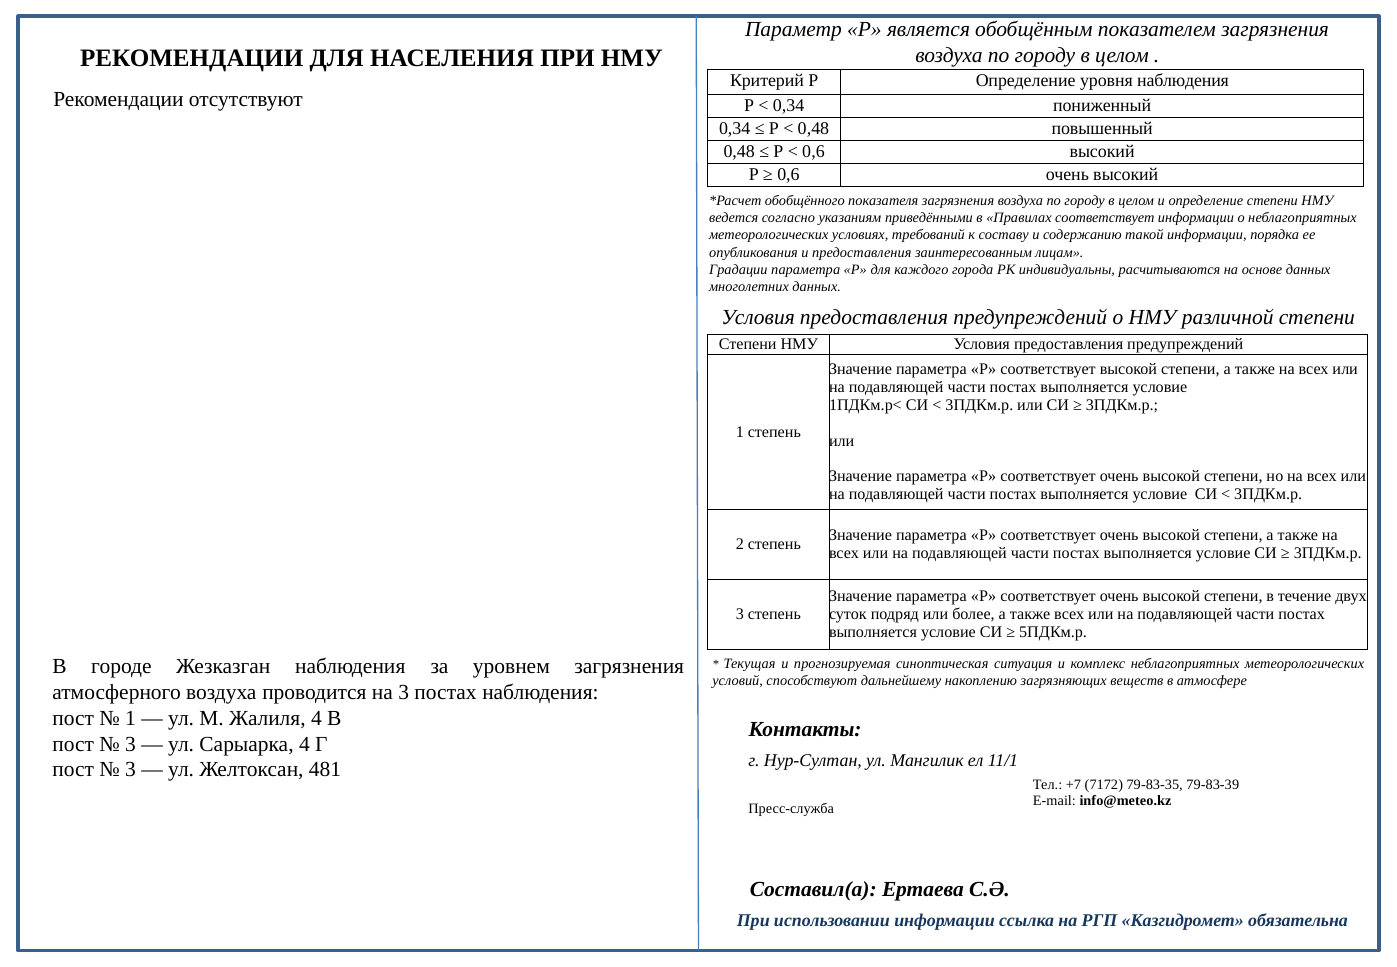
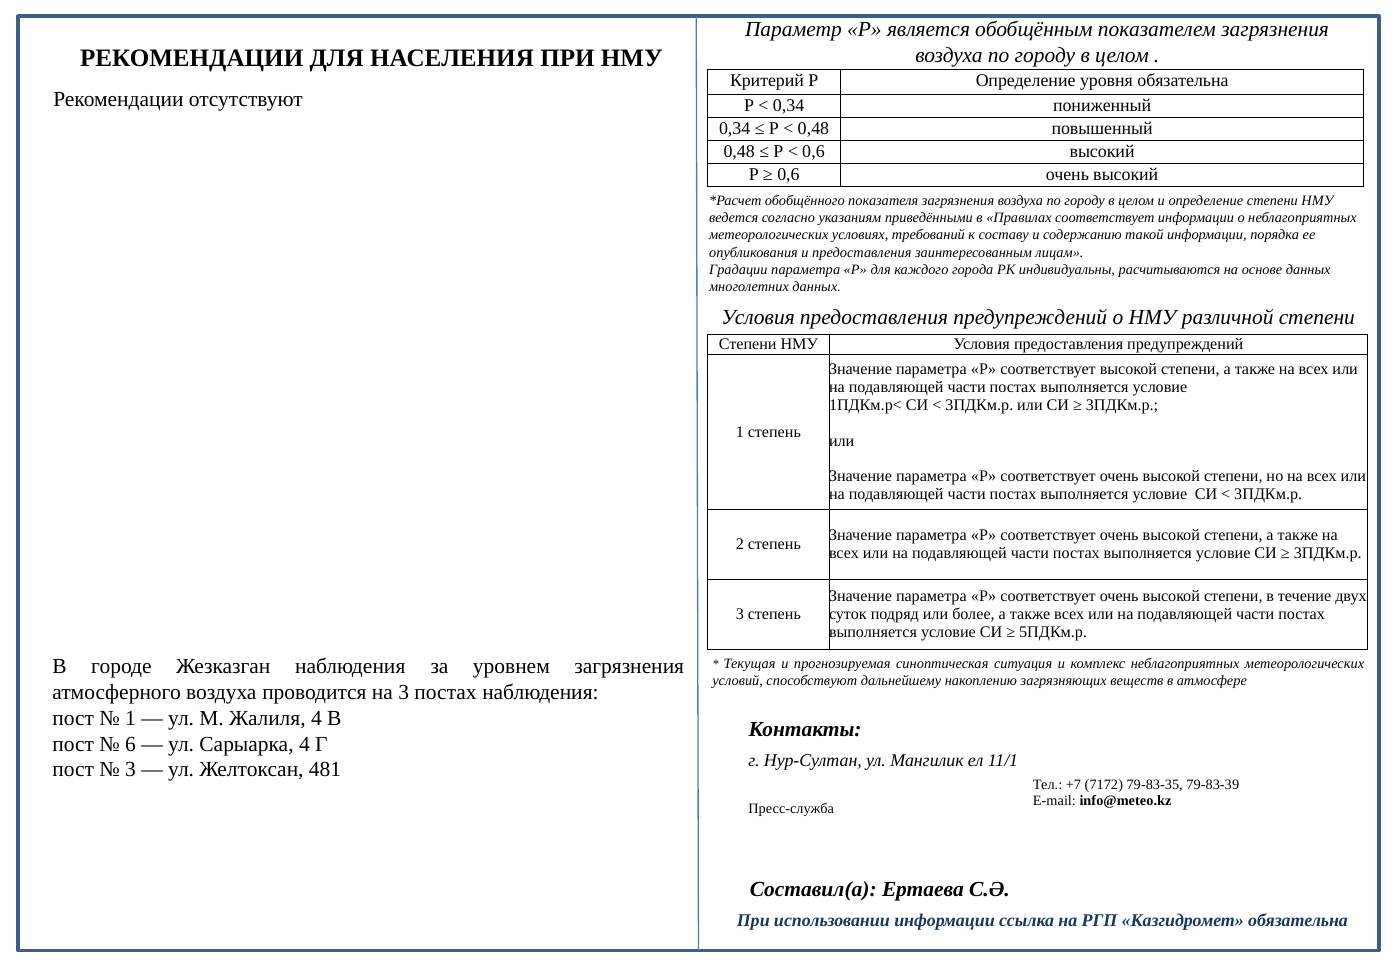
уровня наблюдения: наблюдения -> обязательна (1183, 81)
3: 3 -> 6 (131, 744)
